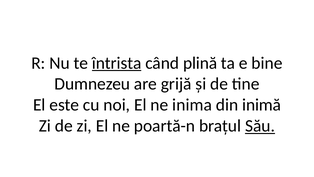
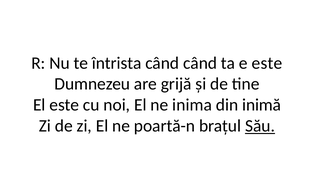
întrista underline: present -> none (117, 63)
când plină: plină -> când (200, 63)
e bine: bine -> este (267, 63)
